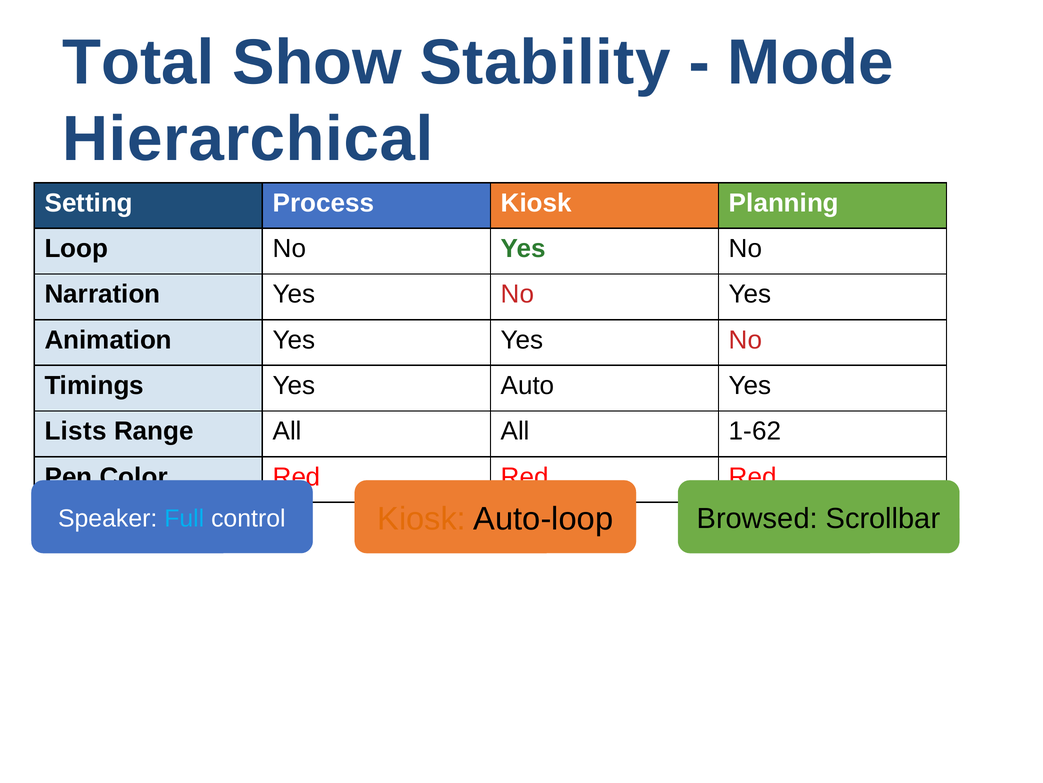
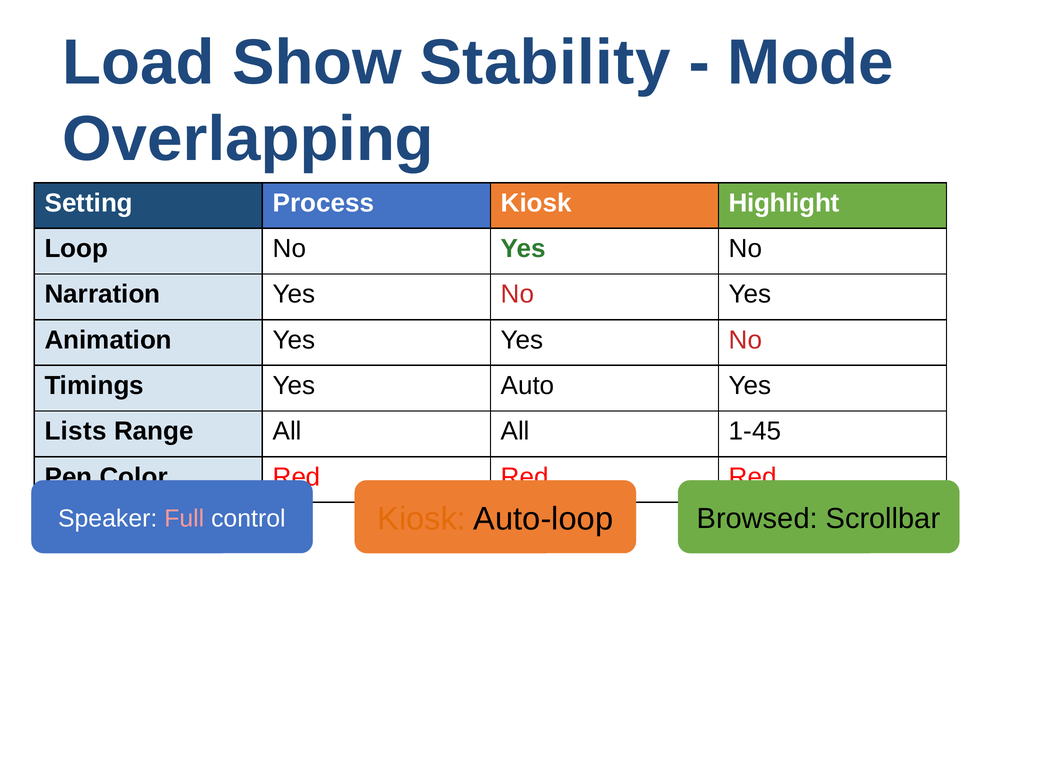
Total: Total -> Load (138, 63)
Hierarchical: Hierarchical -> Overlapping (248, 139)
Planning: Planning -> Highlight (784, 203)
1-62: 1-62 -> 1-45 (755, 431)
Full colour: light blue -> pink (184, 518)
